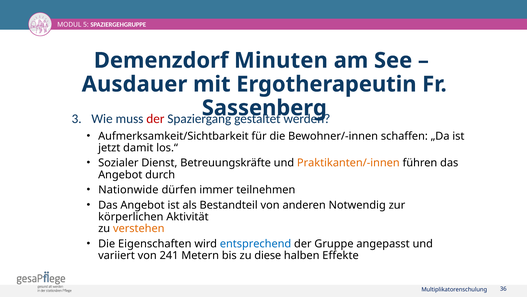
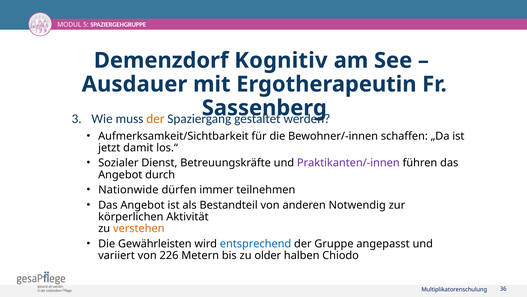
Minuten: Minuten -> Kognitiv (281, 60)
der colour: red -> orange (155, 118)
Praktikanten/-innen colour: orange -> purple (348, 163)
Eigenschaften: Eigenschaften -> Gewährleisten (155, 243)
241: 241 -> 226 (169, 255)
diese: diese -> older (268, 255)
Effekte: Effekte -> Chiodo (341, 255)
